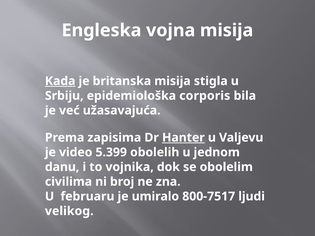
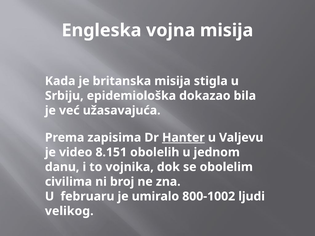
Kada underline: present -> none (60, 81)
corporis: corporis -> dokazao (205, 96)
5.399: 5.399 -> 8.151 (111, 152)
800-7517: 800-7517 -> 800-1002 (209, 197)
